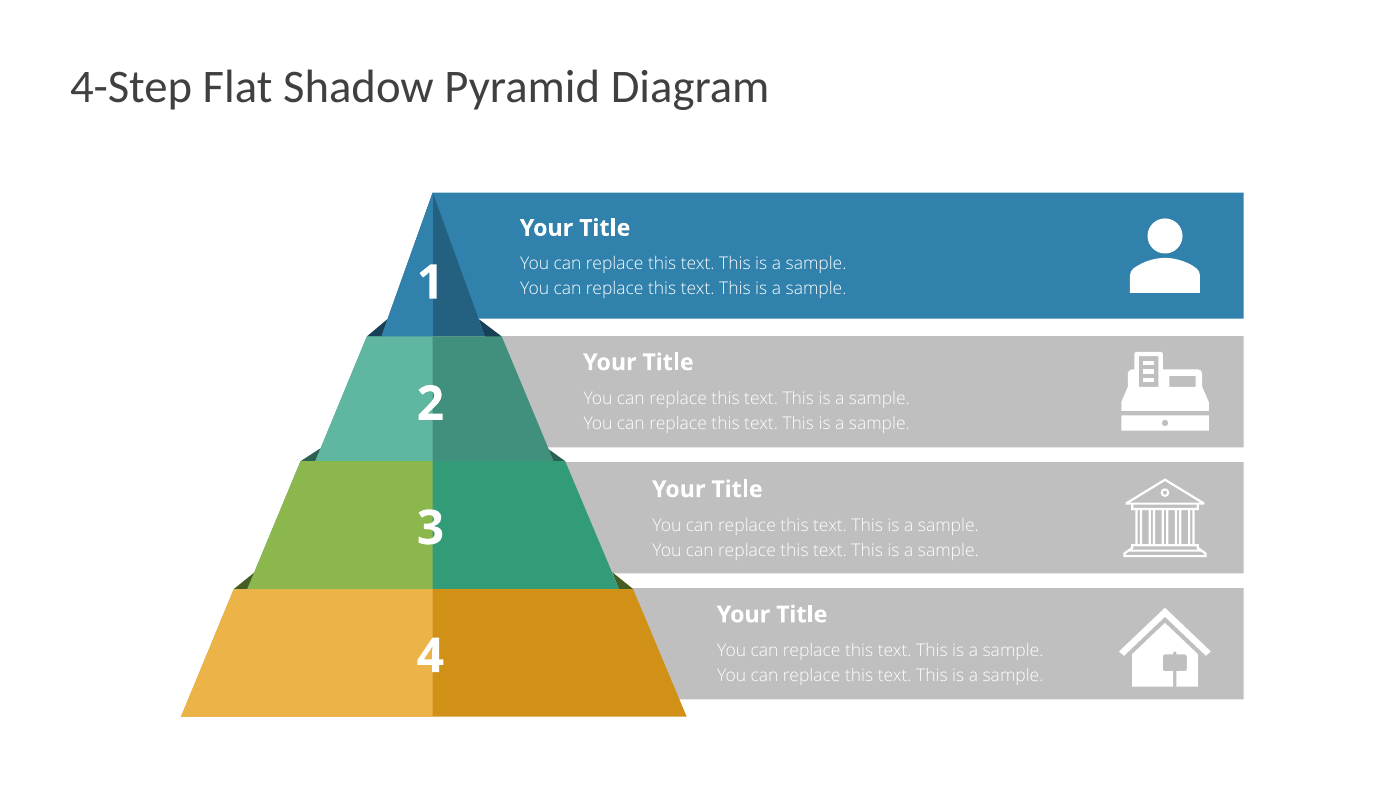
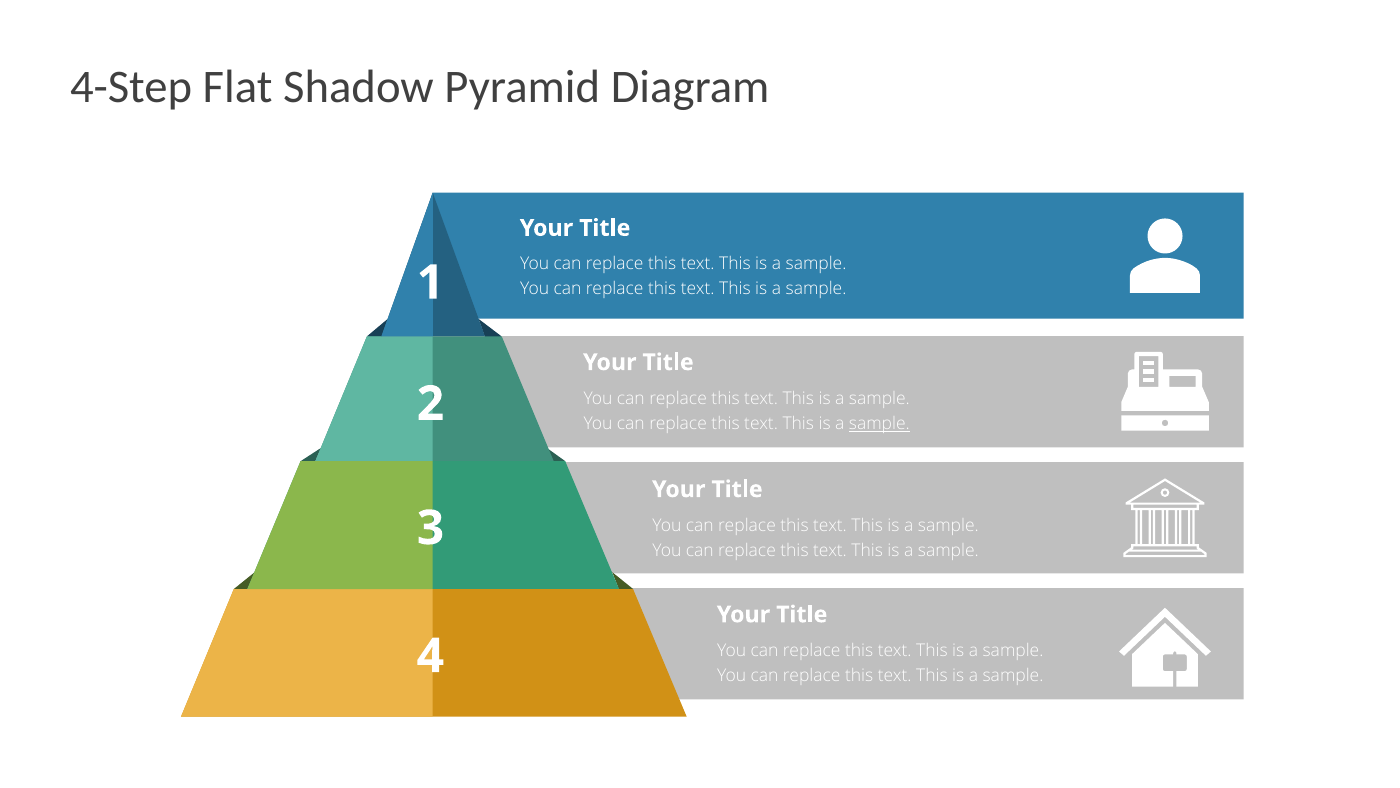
sample underline: none -> present (879, 423)
